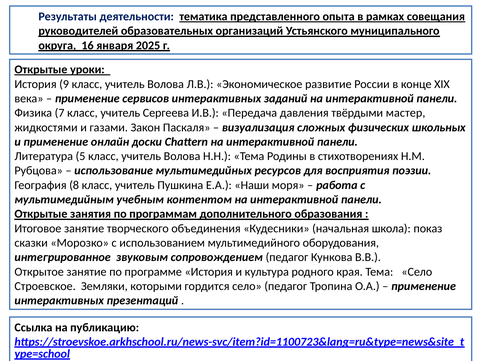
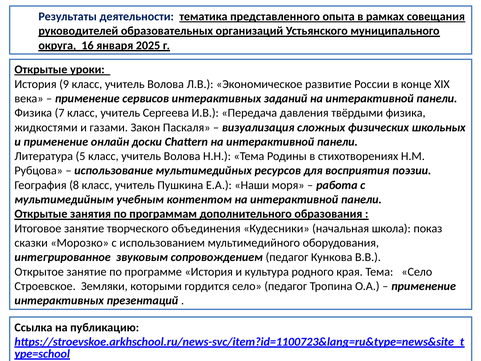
твёрдыми мастер: мастер -> физика (406, 113)
